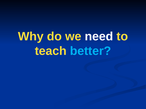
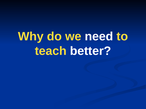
better colour: light blue -> white (91, 51)
